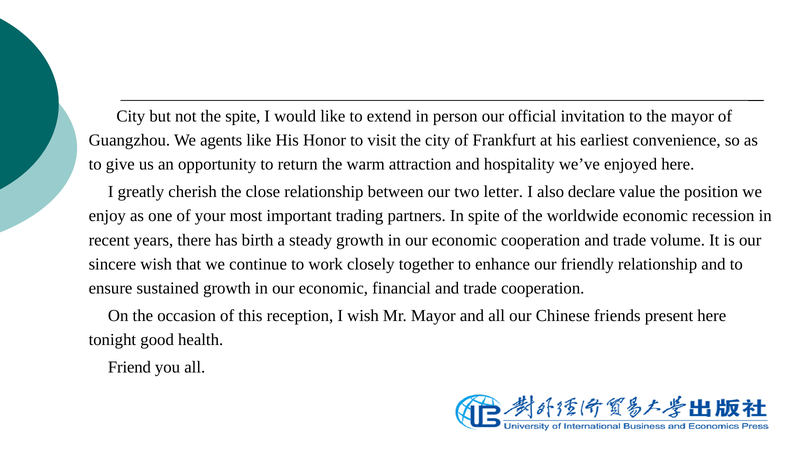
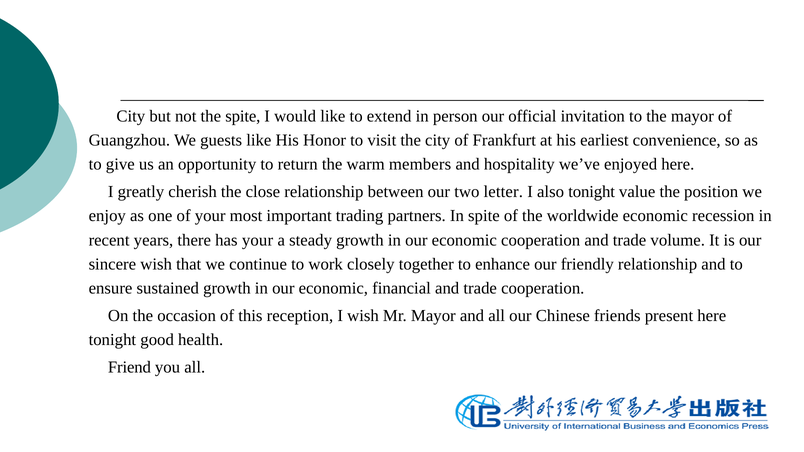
agents: agents -> guests (221, 140)
attraction: attraction -> members (420, 164)
also declare: declare -> tonight (592, 192)
has birth: birth -> your (257, 240)
